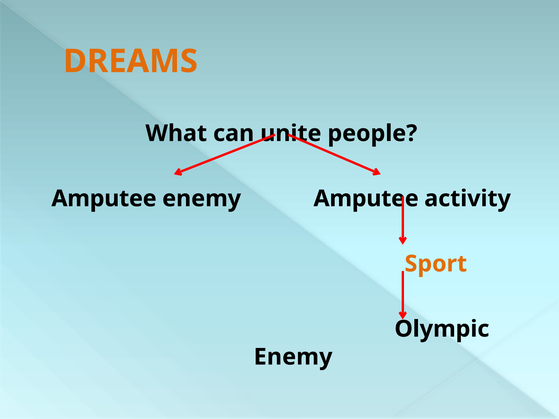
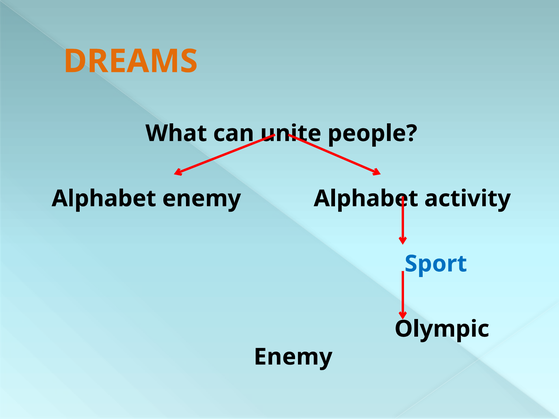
Amputee: Amputee -> Alphabet (104, 199)
enemy Amputee: Amputee -> Alphabet (366, 199)
Sport colour: orange -> blue (436, 264)
